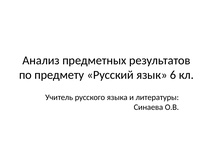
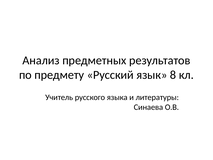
6: 6 -> 8 (173, 75)
